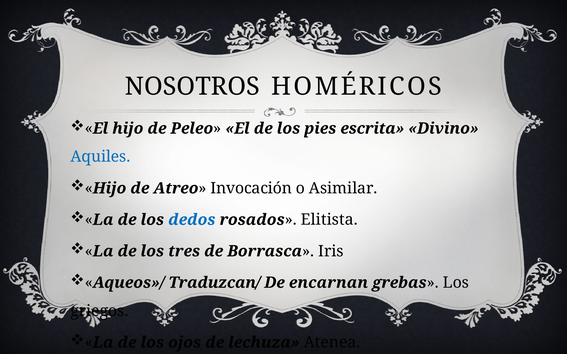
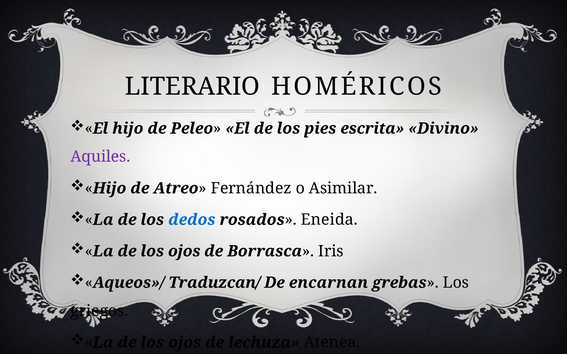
NOSOTROS: NOSOTROS -> LITERARIO (192, 87)
Aquiles colour: blue -> purple (100, 157)
Invocación: Invocación -> Fernández (251, 188)
Elitista: Elitista -> Eneida (329, 220)
tres: tres -> ojos (184, 251)
